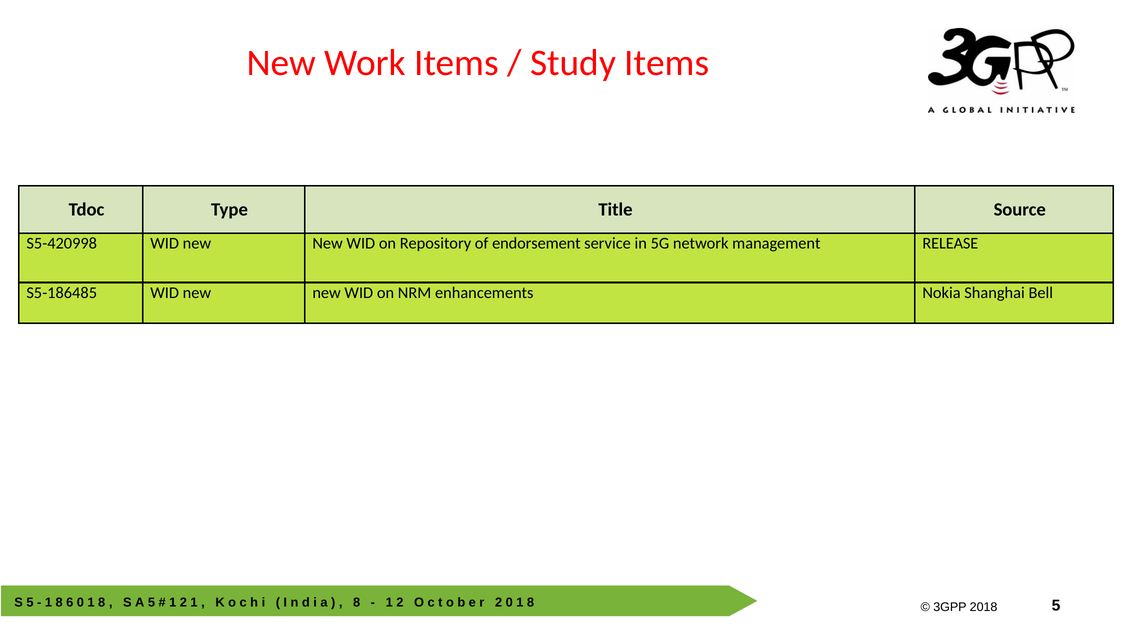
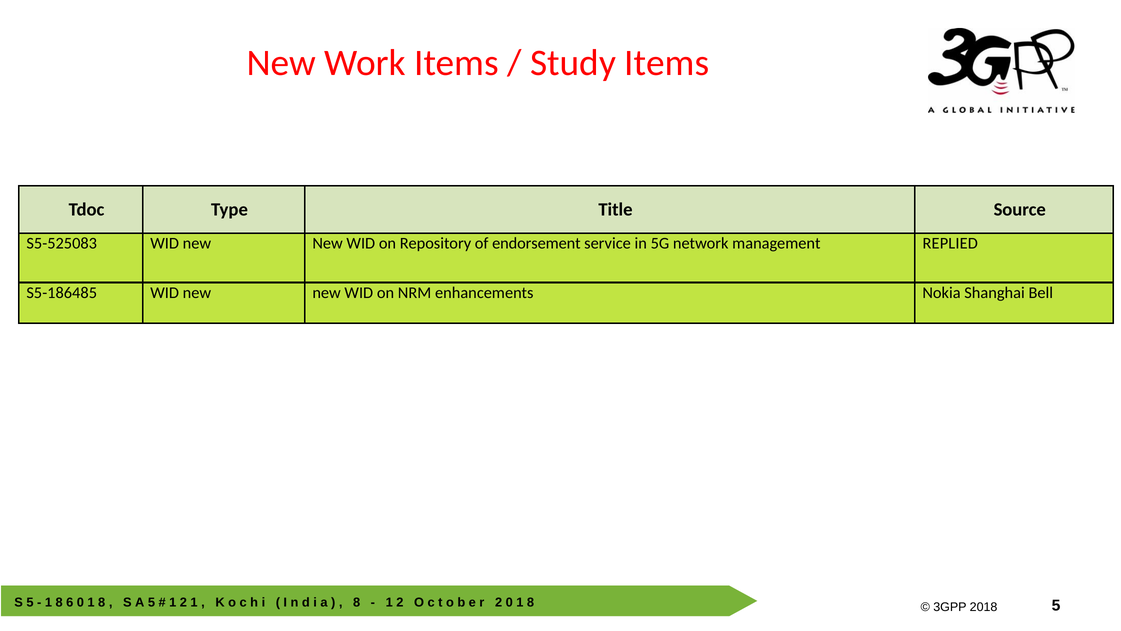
S5-420998: S5-420998 -> S5-525083 (62, 243)
RELEASE: RELEASE -> REPLIED (950, 243)
